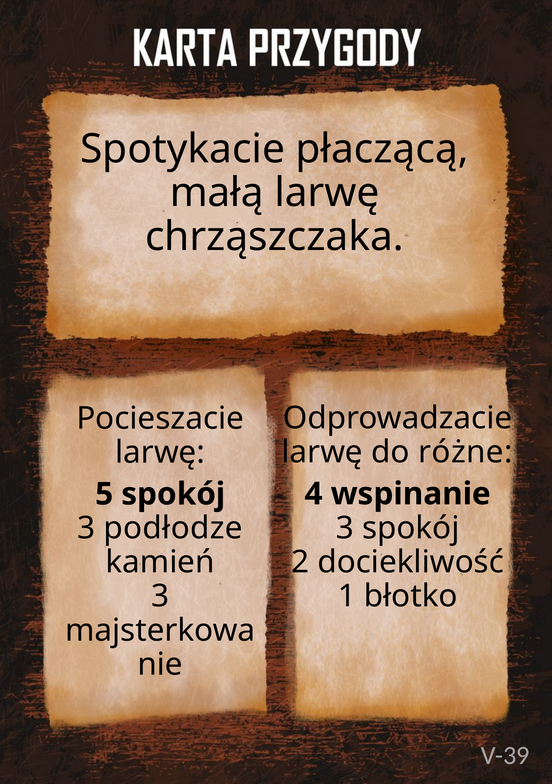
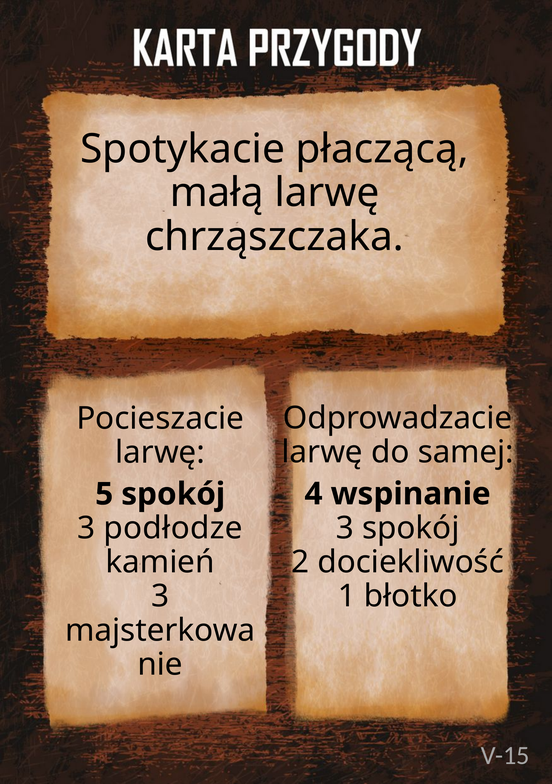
różne: różne -> samej (466, 452)
V-39: V-39 -> V-15 (505, 756)
